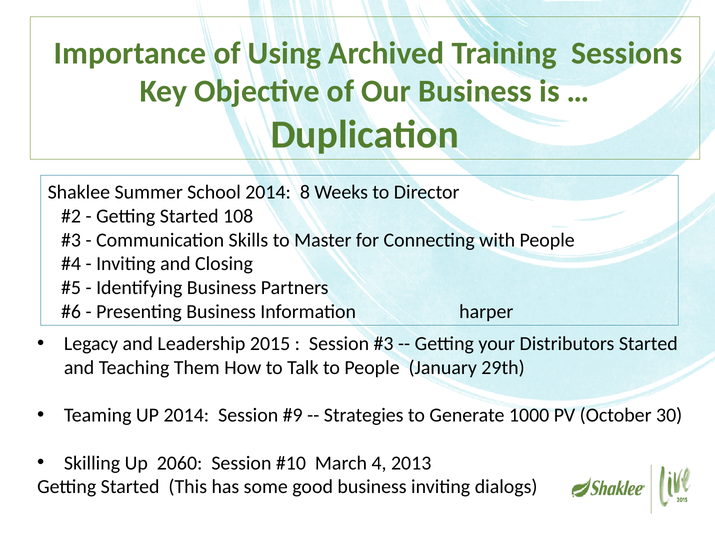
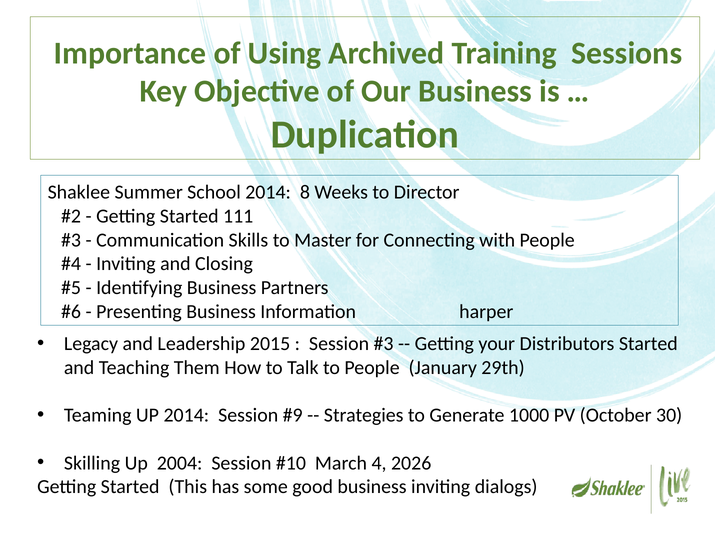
108: 108 -> 111 (238, 216)
2060: 2060 -> 2004 (180, 463)
2013: 2013 -> 2026 (411, 463)
